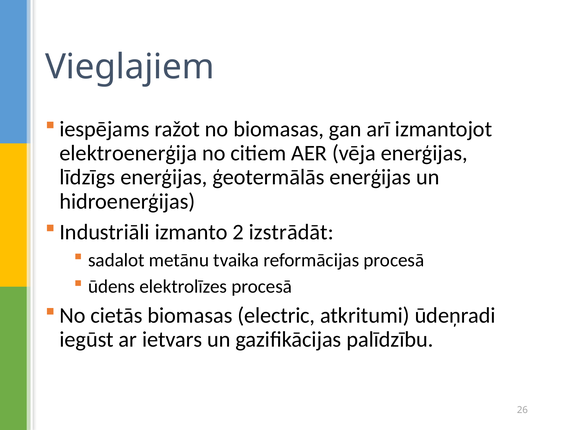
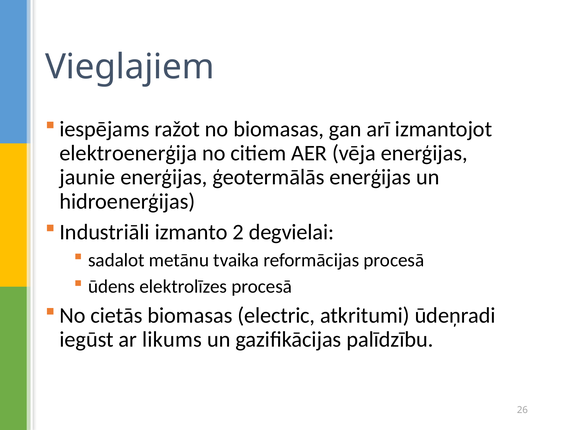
līdzīgs: līdzīgs -> jaunie (87, 177)
izstrādāt: izstrādāt -> degvielai (291, 232)
ietvars: ietvars -> likums (172, 339)
